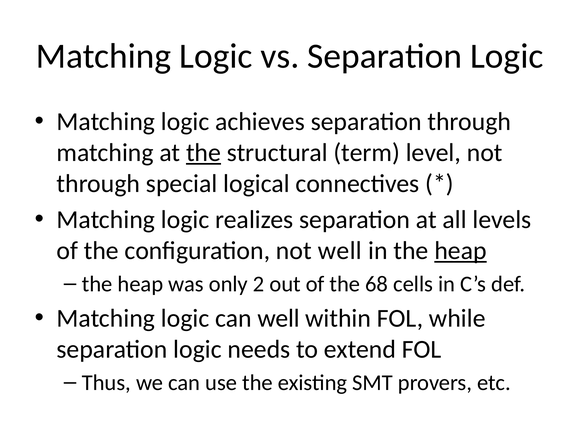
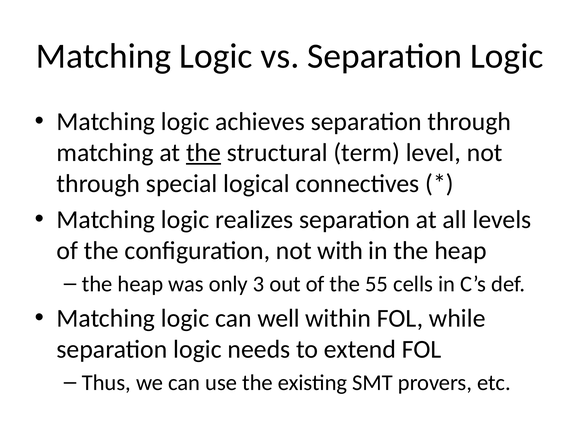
not well: well -> with (340, 251)
heap underline: present -> none (460, 251)
2: 2 -> 3 (259, 284)
68: 68 -> 55 (377, 284)
